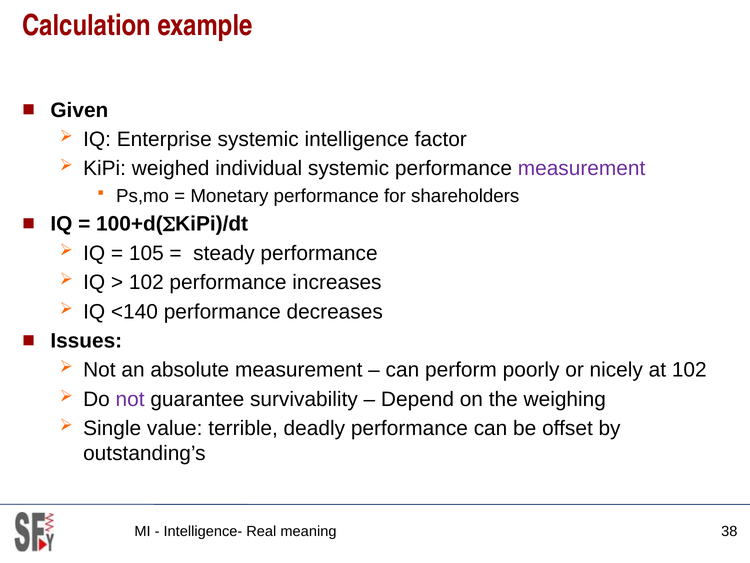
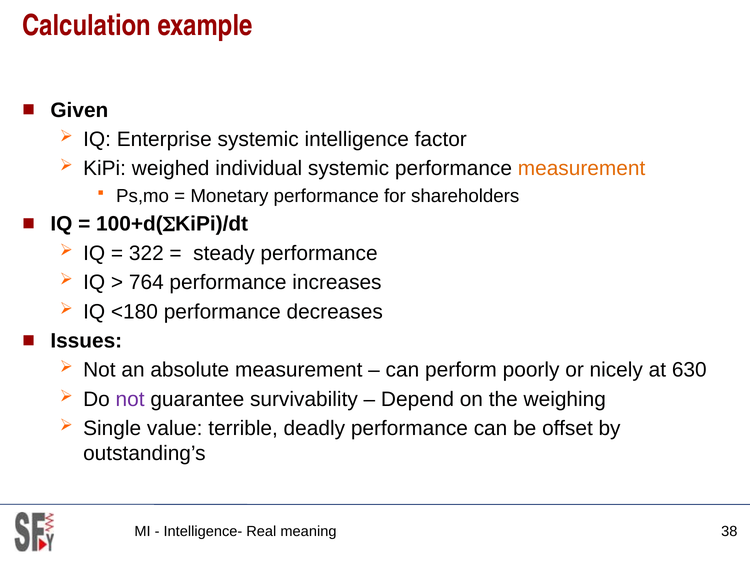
measurement colour: purple -> orange (582, 168)
105: 105 -> 322 (146, 253)
102: 102 -> 764 (146, 282)
<140: <140 -> <180 (134, 311)
at 102: 102 -> 630 (689, 370)
